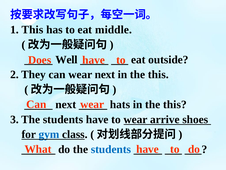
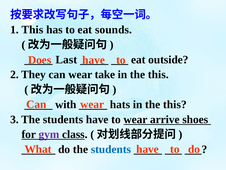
middle: middle -> sounds (114, 30)
Well: Well -> Last (66, 59)
wear next: next -> take (105, 74)
next: next -> with (66, 104)
gym colour: blue -> purple (49, 134)
